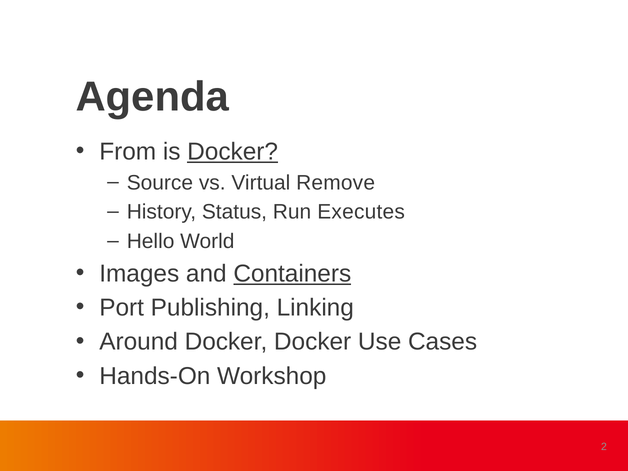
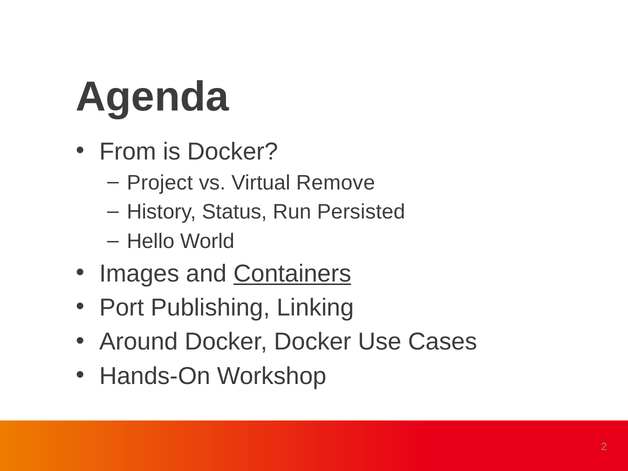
Docker underline: present -> none (233, 152)
Source: Source -> Project (160, 183)
Executes: Executes -> Persisted (361, 212)
